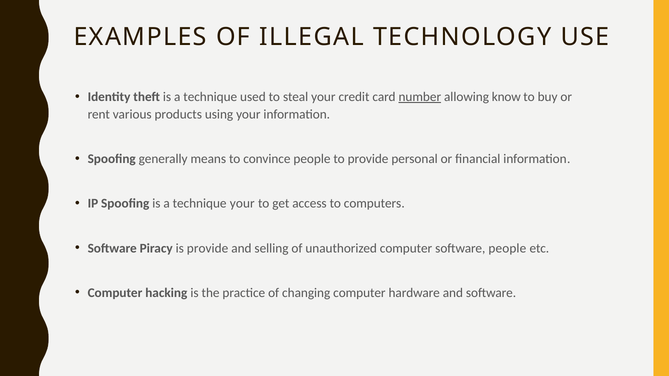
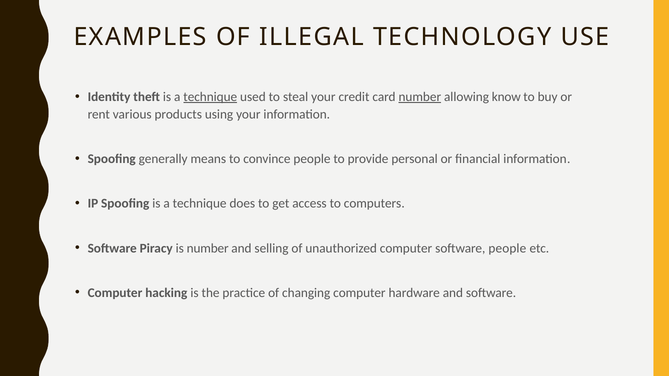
technique underline: none -> present (210, 97)
technique your: your -> does (242, 204)
is provide: provide -> number (208, 248)
